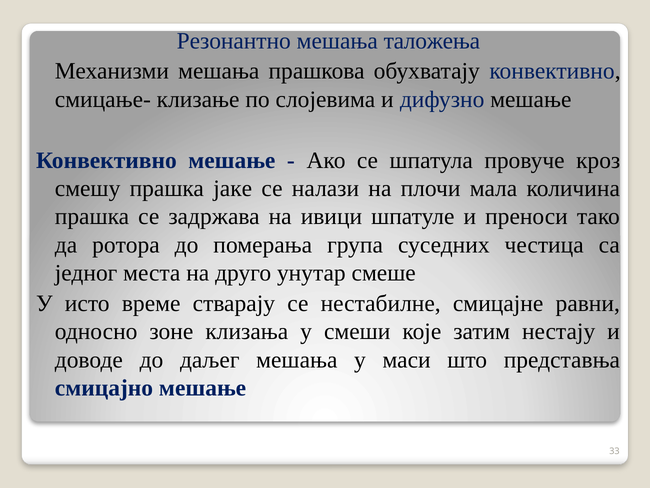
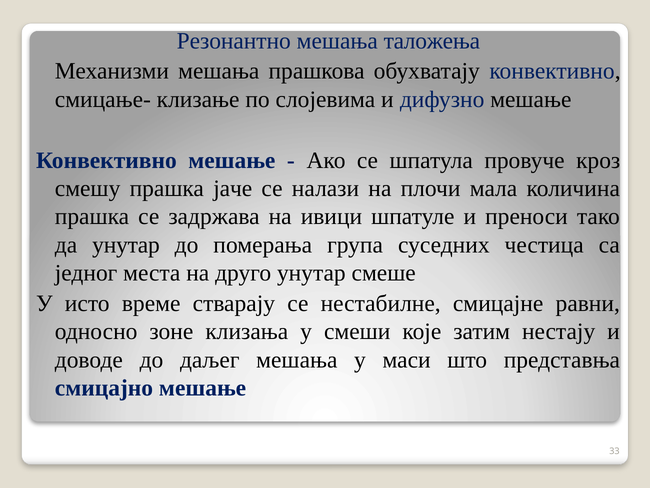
јаке: јаке -> јаче (233, 188)
да ротора: ротора -> унутар (126, 245)
